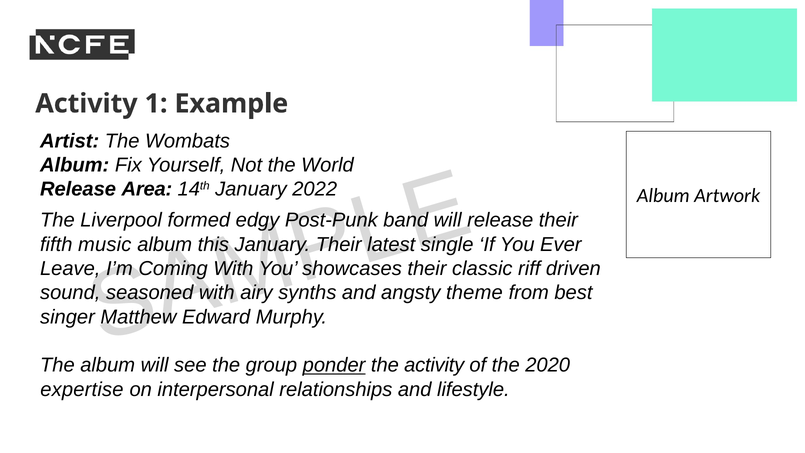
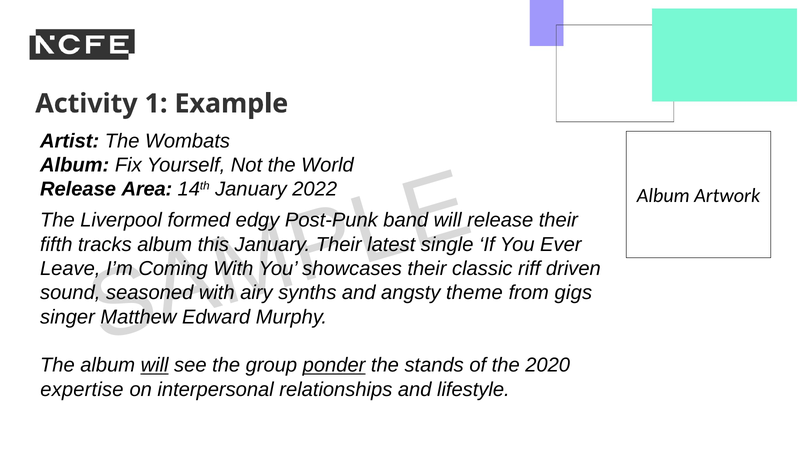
music: music -> tracks (105, 244)
best: best -> gigs (573, 293)
will underline: none -> present (155, 365)
the activity: activity -> stands (434, 365)
